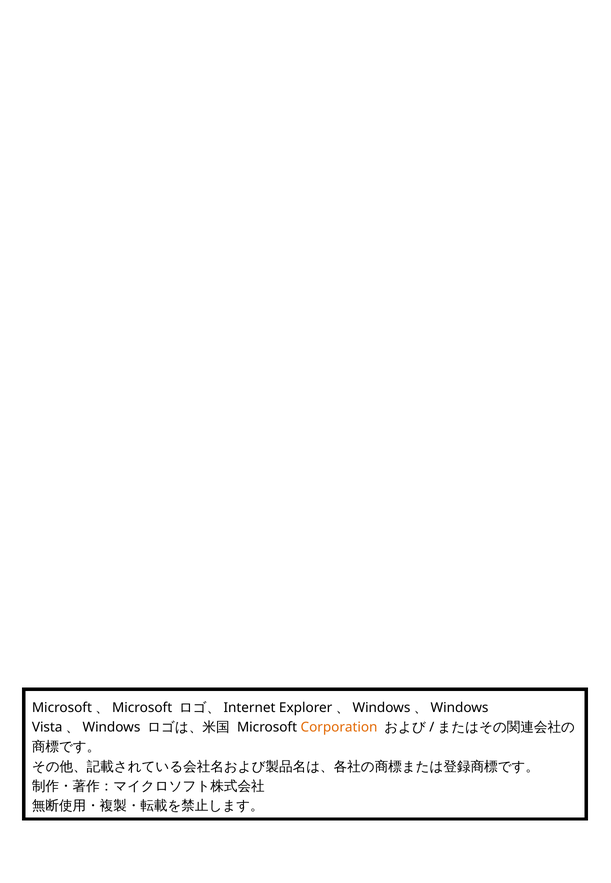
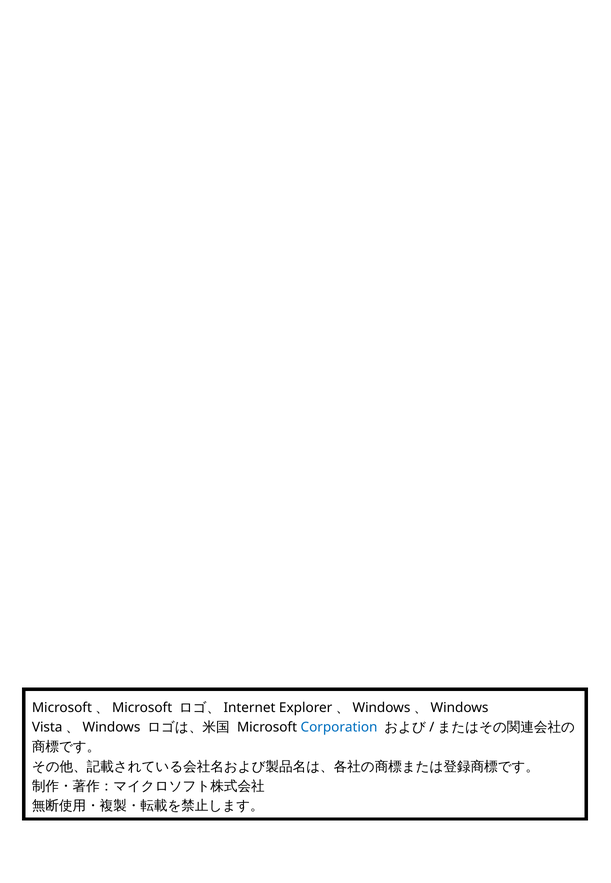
Corporation colour: orange -> blue (339, 727)
